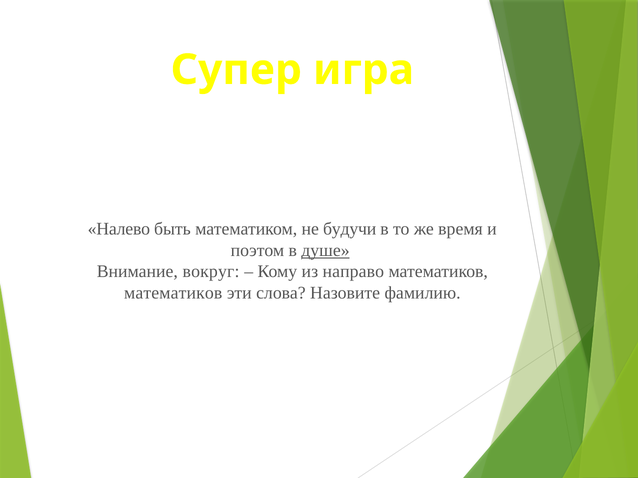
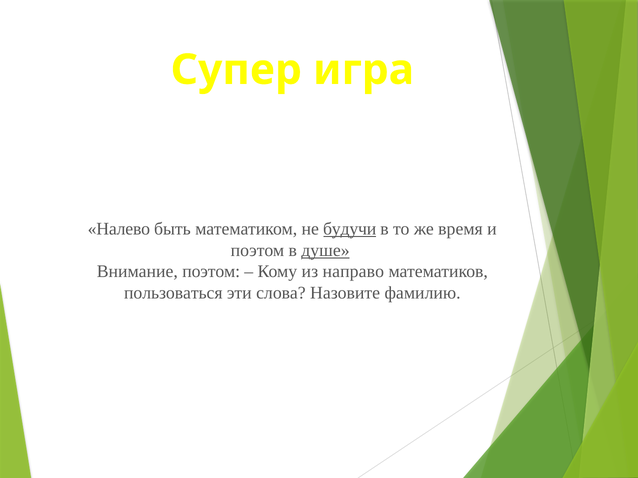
будучи underline: none -> present (350, 229)
Внимание вокруг: вокруг -> поэтом (211, 272)
математиков: математиков -> пользоваться (173, 293)
